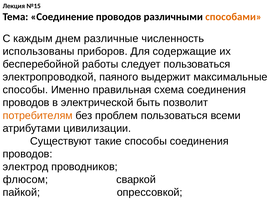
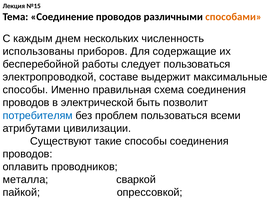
различные: различные -> нескольких (111, 39)
паяного: паяного -> составе (119, 77)
потребителям colour: orange -> blue (38, 116)
электрод: электрод -> оплавить (26, 167)
флюсом: флюсом -> металла (26, 180)
